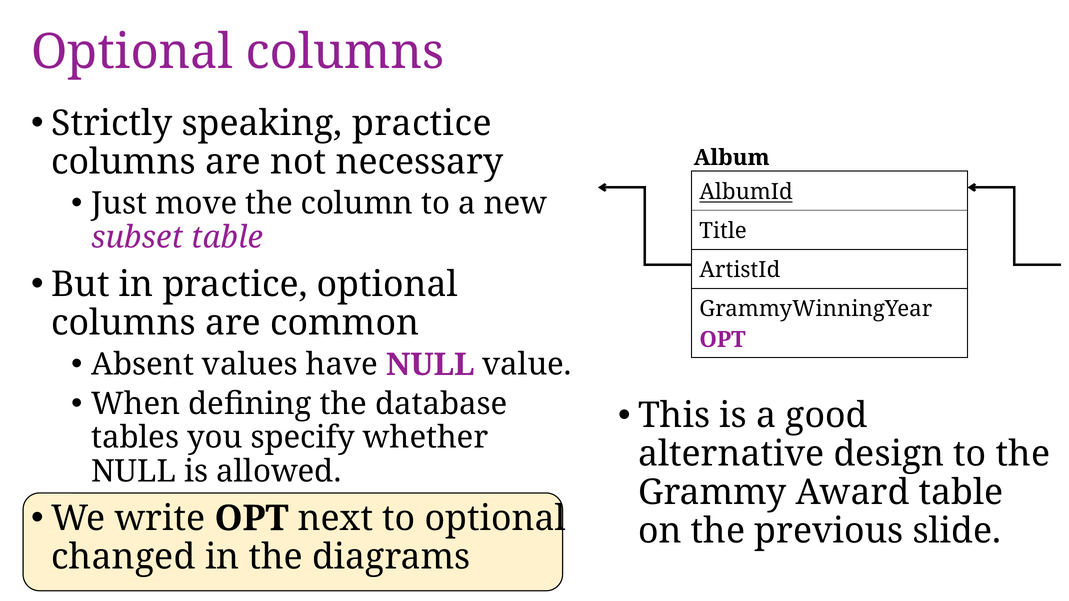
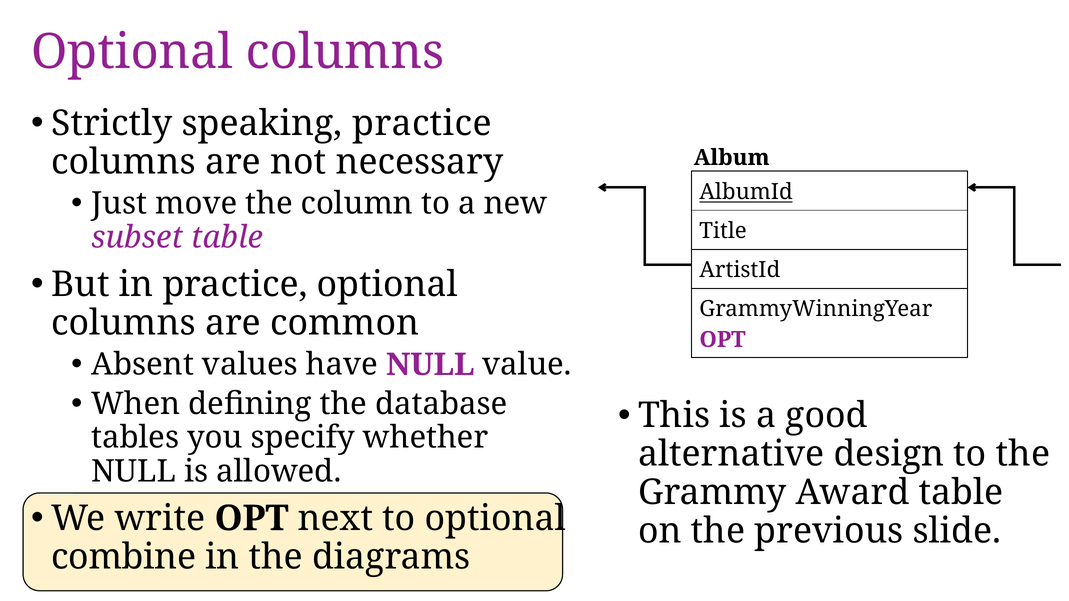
changed: changed -> combine (124, 557)
